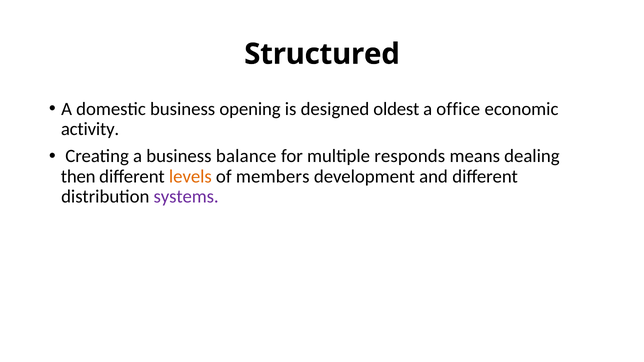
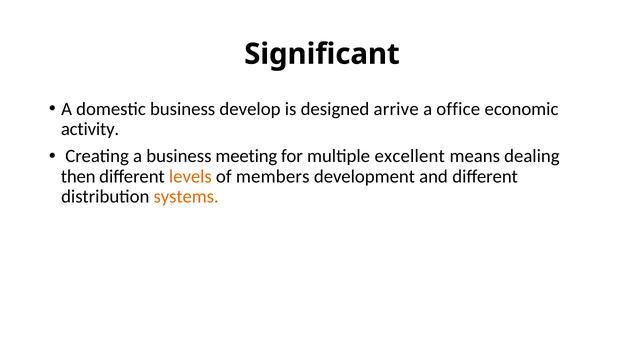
Structured: Structured -> Significant (322, 54)
opening: opening -> develop (250, 109)
oldest: oldest -> arrive (396, 109)
balance: balance -> meeting (246, 156)
responds: responds -> excellent (410, 156)
systems colour: purple -> orange (186, 197)
